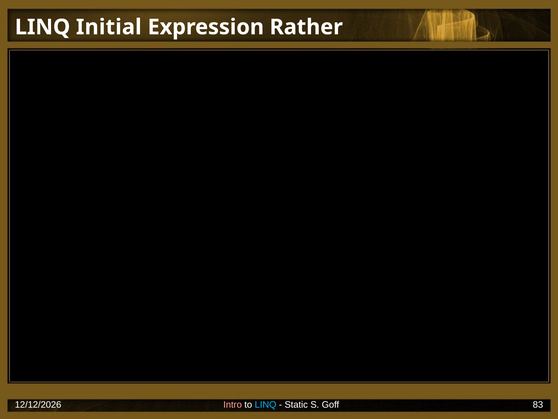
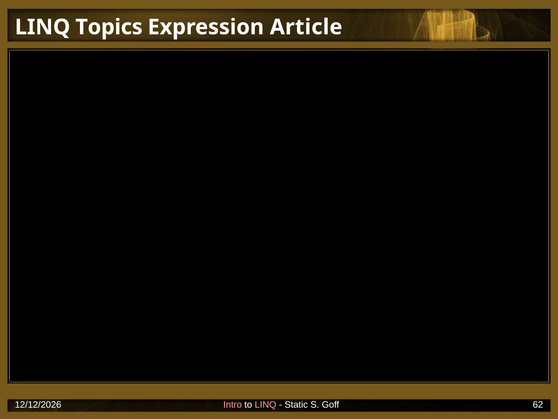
Initial: Initial -> Topics (109, 27)
Rather: Rather -> Article (306, 27)
LINQ colour: light blue -> pink (266, 404)
83: 83 -> 62 (538, 404)
